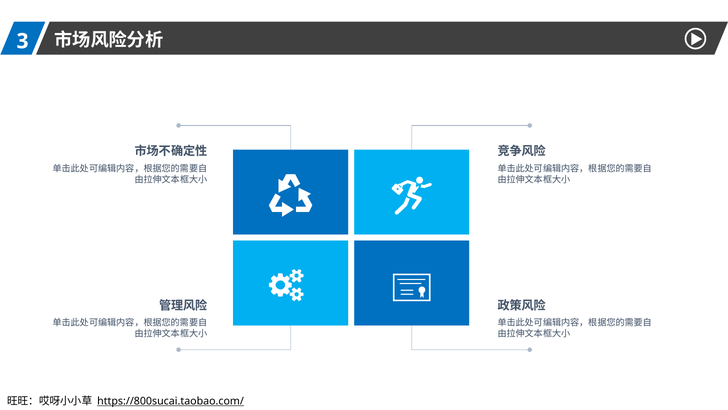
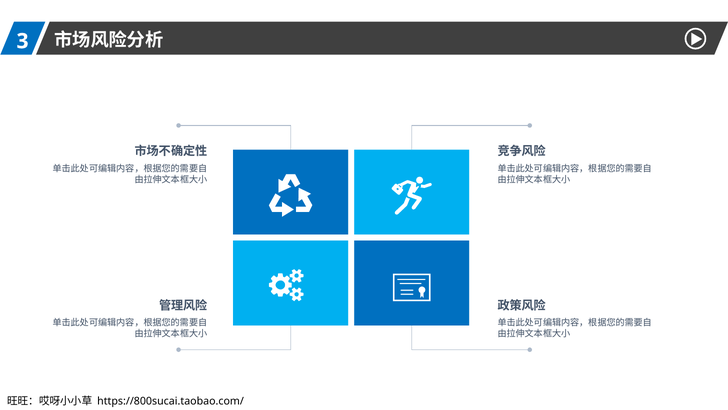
https://800sucai.taobao.com/ underline: present -> none (171, 401)
